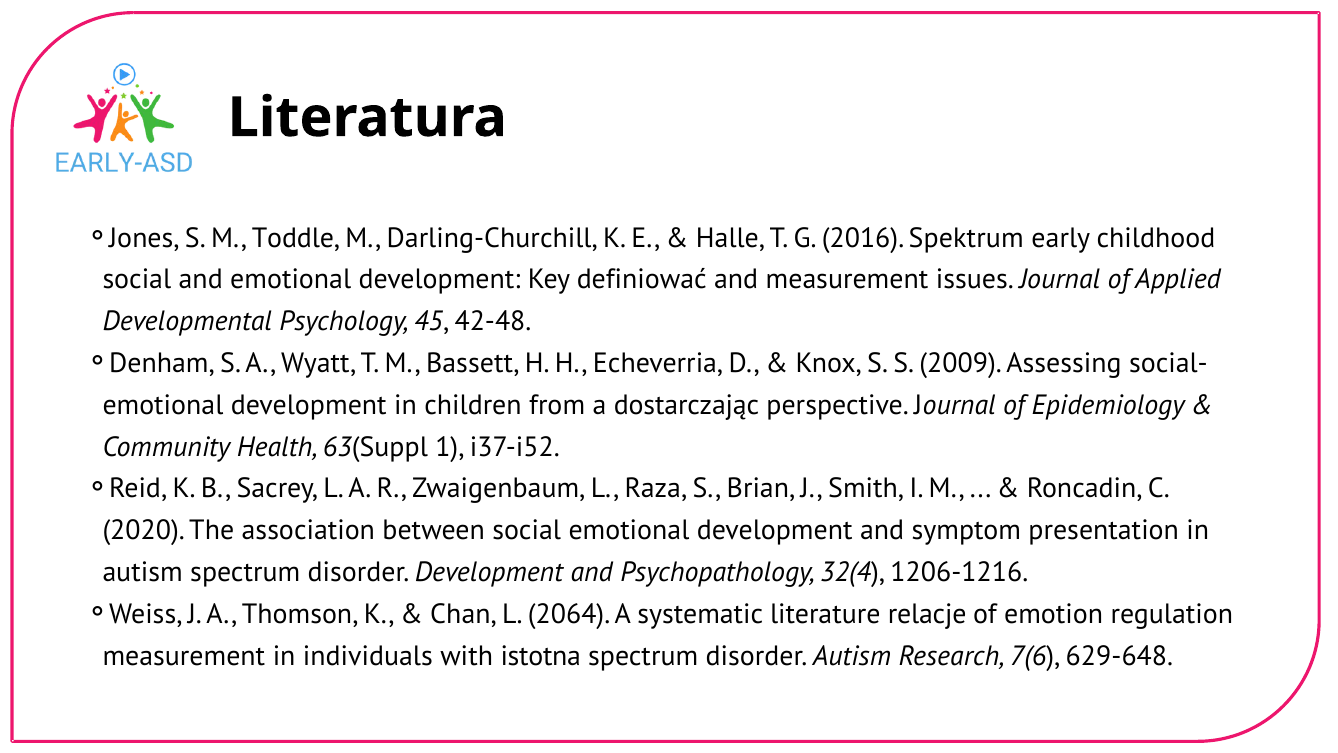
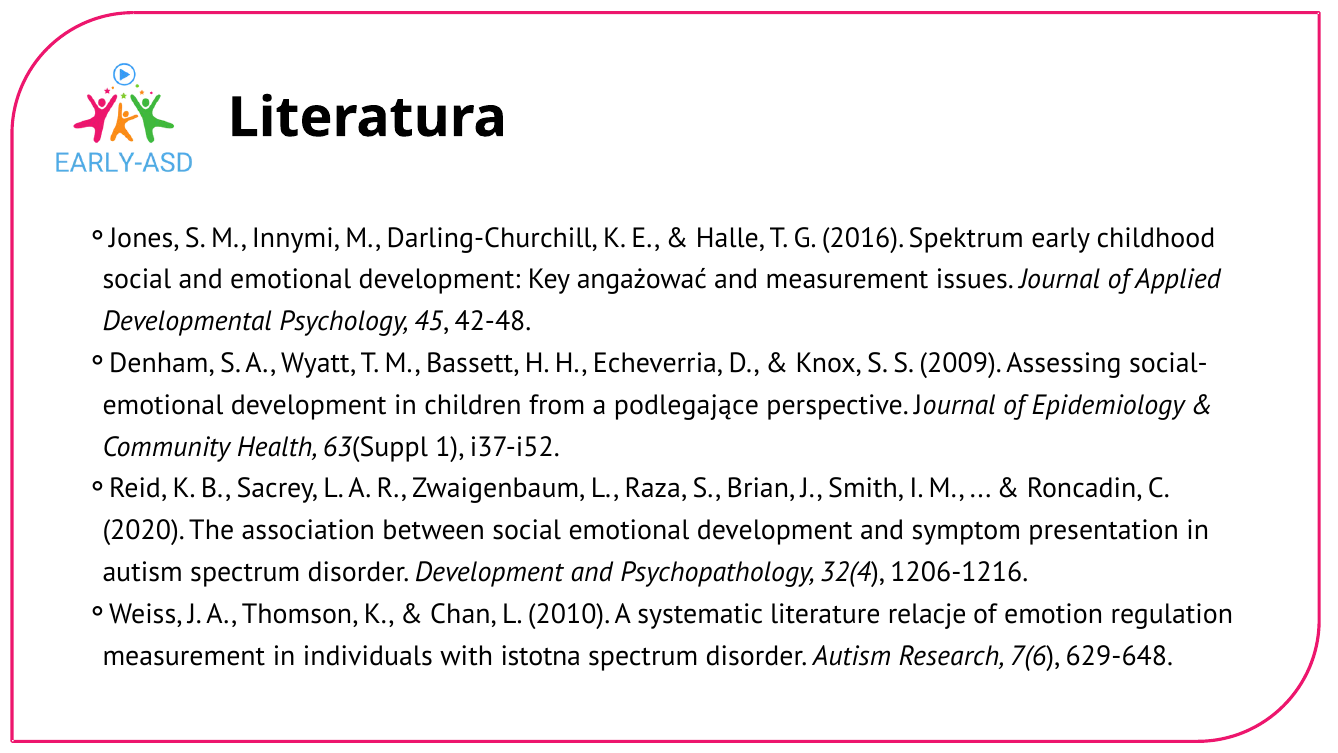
Toddle: Toddle -> Innymi (296, 238)
definiować: definiować -> angażować (642, 279)
dostarczając: dostarczając -> podlegające (686, 405)
2064: 2064 -> 2010 (569, 614)
